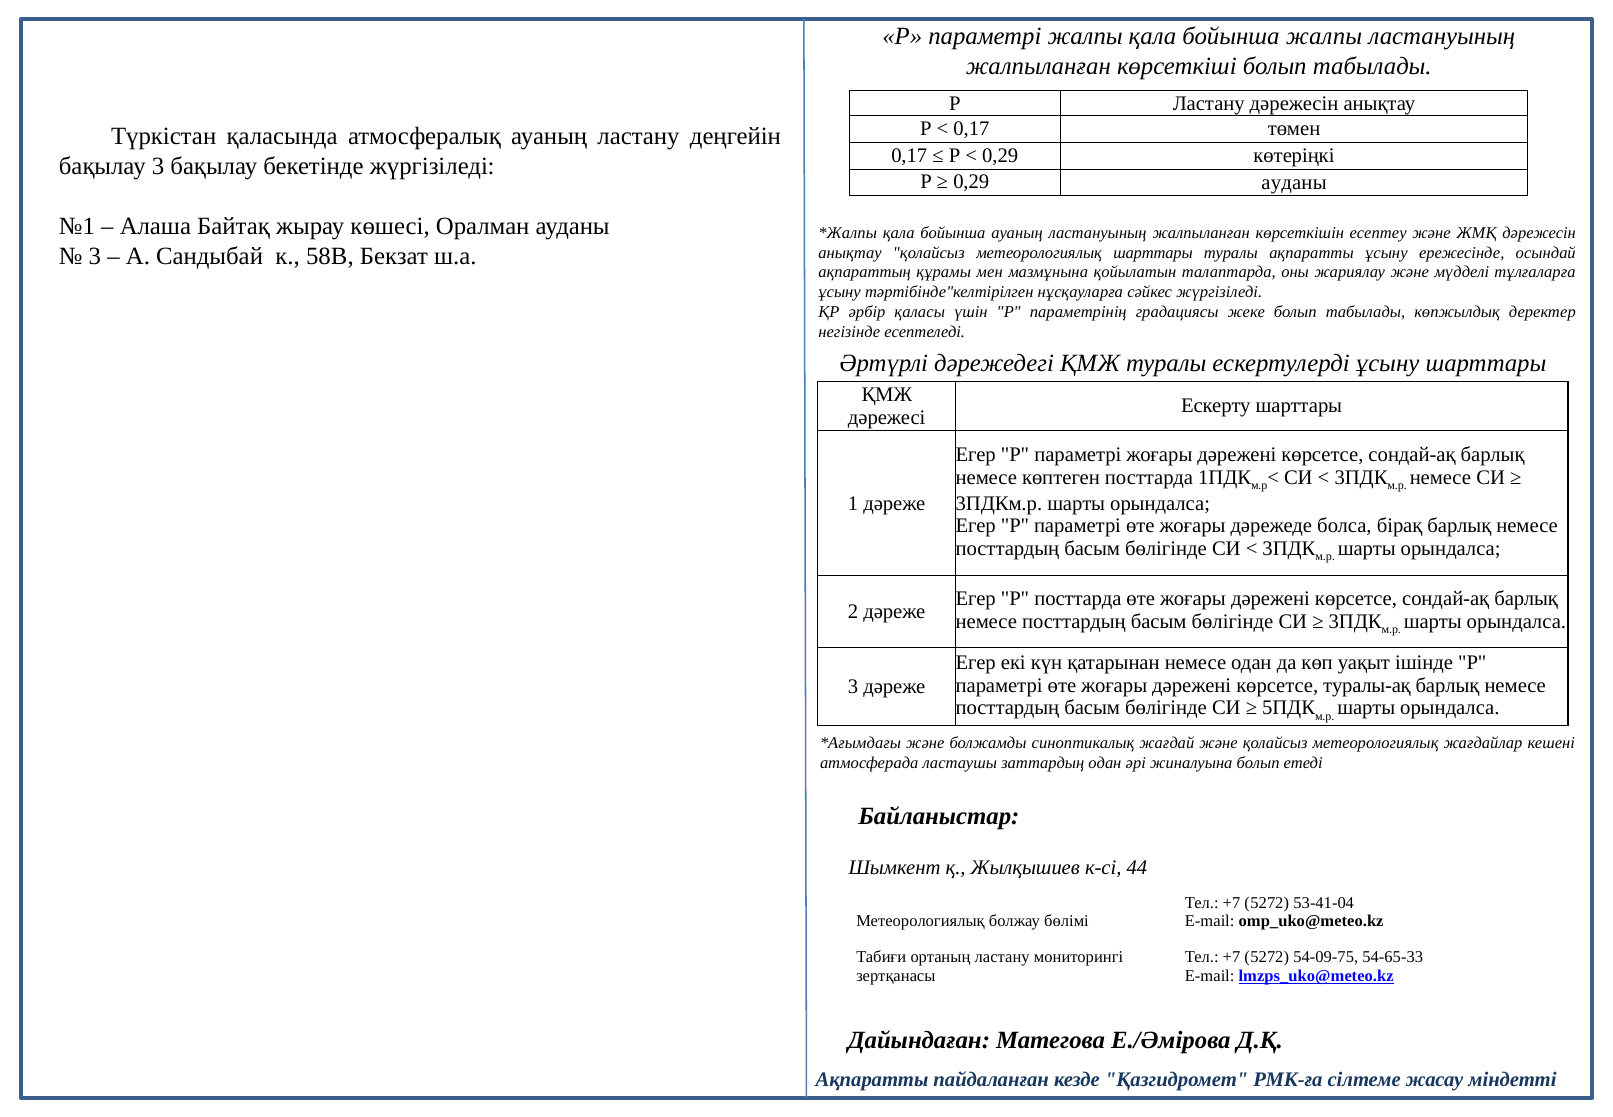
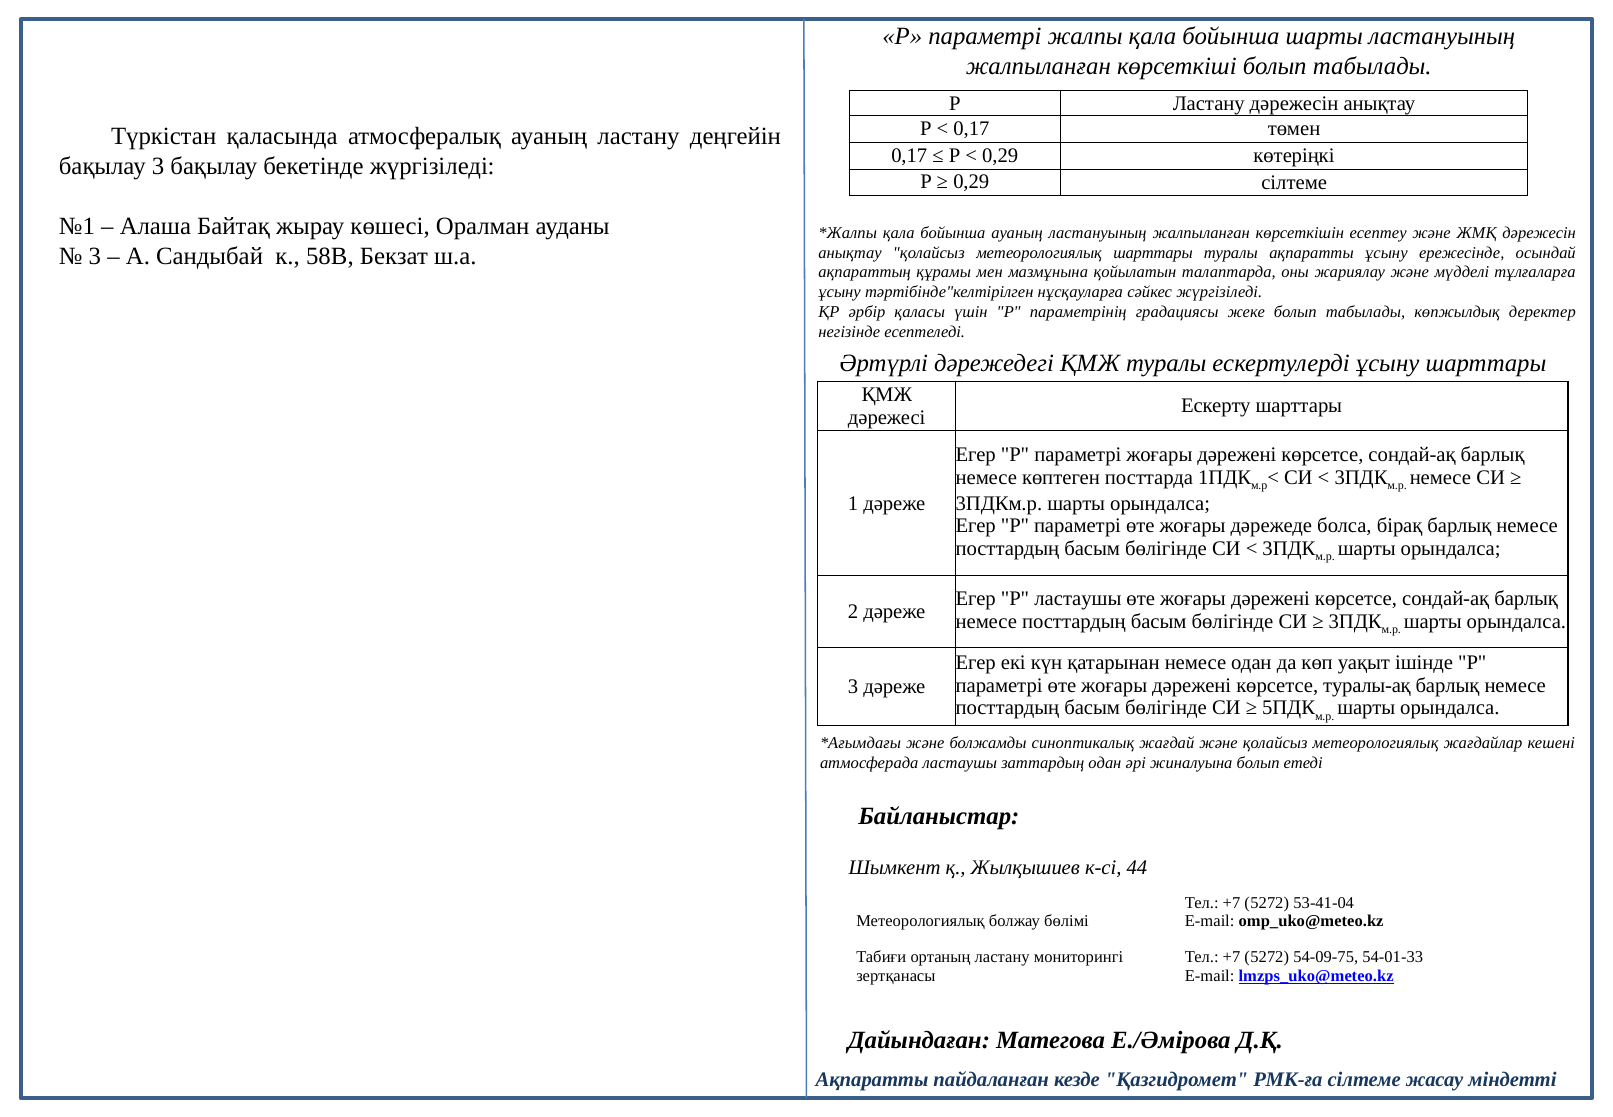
бойынша жалпы: жалпы -> шарты (1324, 37)
0,29 ауданы: ауданы -> сілтеме (1294, 182)
Р посттарда: посттарда -> ластаушы (1078, 599)
54-65-33: 54-65-33 -> 54-01-33 (1393, 957)
